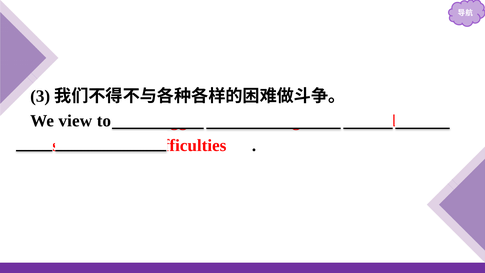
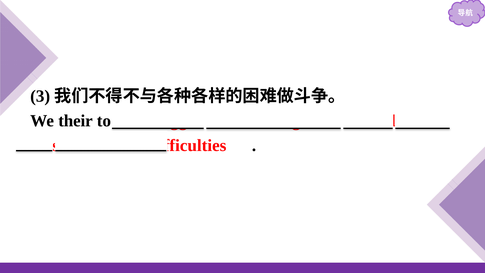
view: view -> their (75, 121)
